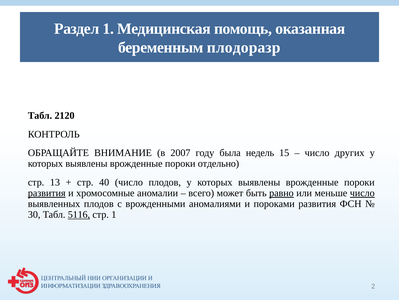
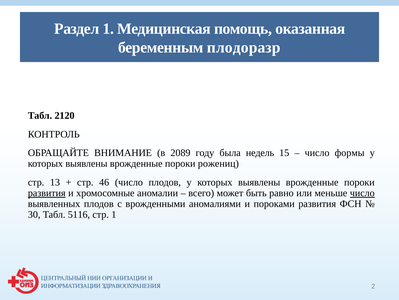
2007: 2007 -> 2089 (180, 152)
других: других -> формы (350, 152)
отдельно: отдельно -> рожениц (218, 163)
40: 40 -> 46 (104, 182)
равно underline: present -> none (281, 193)
5116 underline: present -> none (79, 214)
